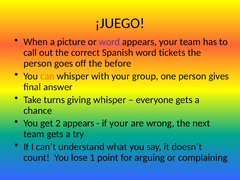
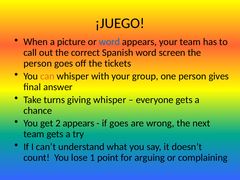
word colour: purple -> blue (109, 42)
tickets: tickets -> screen (172, 53)
before: before -> tickets (118, 63)
if your: your -> goes (119, 123)
